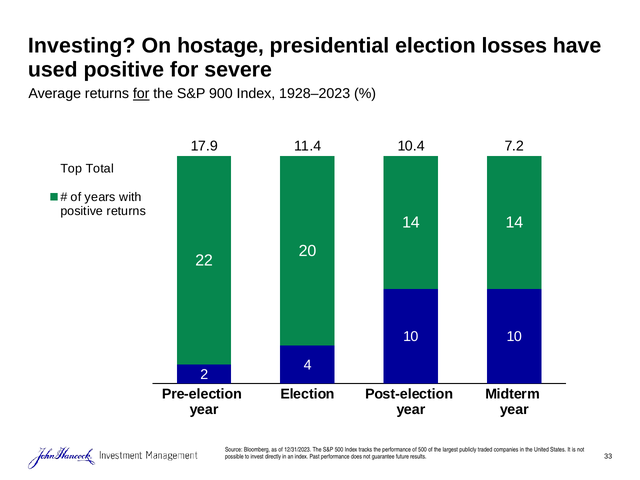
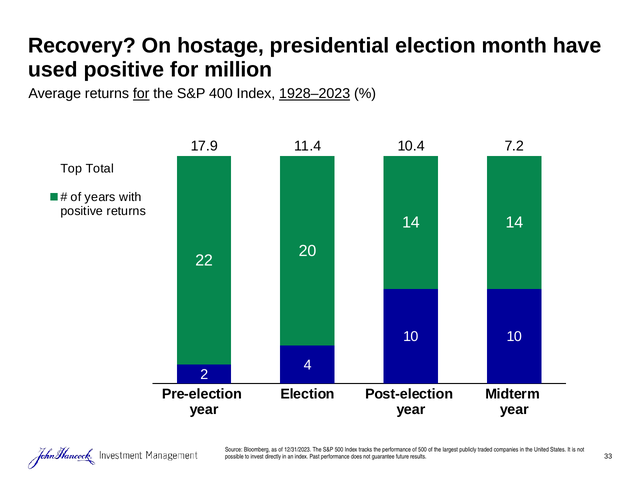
Investing: Investing -> Recovery (82, 45)
losses: losses -> month (514, 45)
severe: severe -> million (238, 70)
900: 900 -> 400 (221, 94)
1928–2023 underline: none -> present (315, 94)
